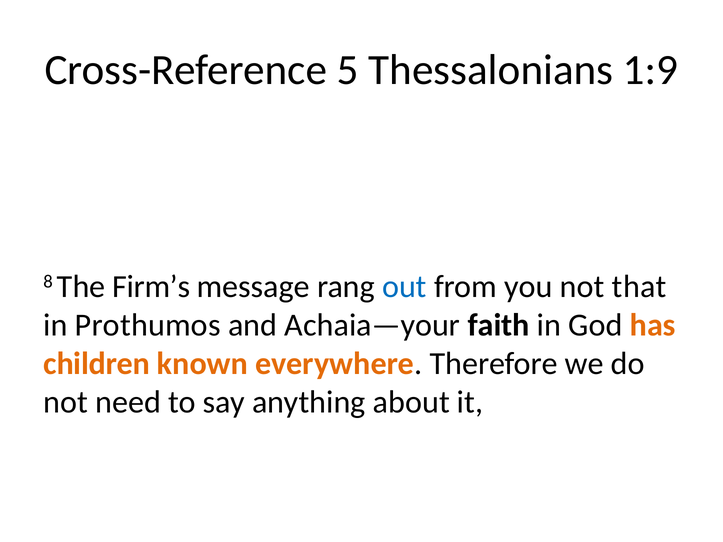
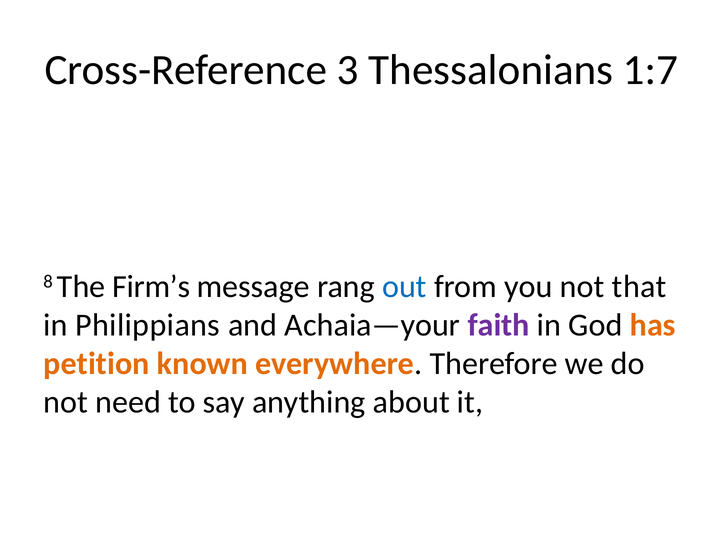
5: 5 -> 3 (348, 70)
1:9: 1:9 -> 1:7 (651, 70)
Prothumos: Prothumos -> Philippians (148, 325)
faith colour: black -> purple (499, 325)
children: children -> petition (96, 364)
